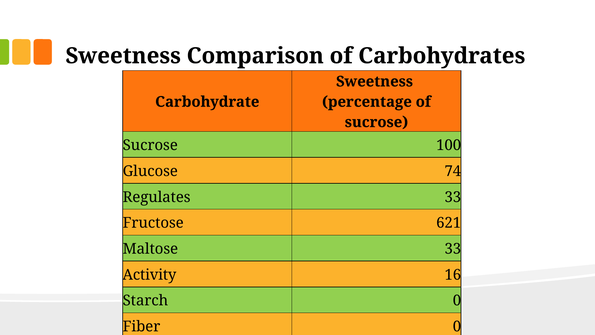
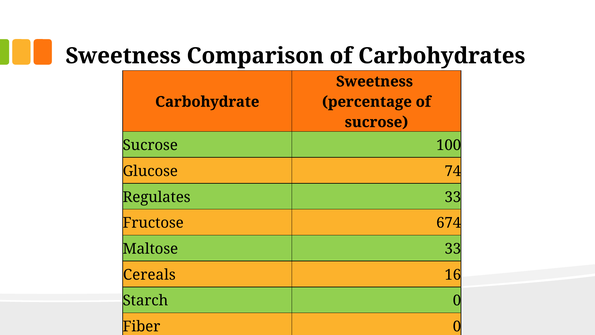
621: 621 -> 674 (449, 223)
Activity: Activity -> Cereals (149, 275)
